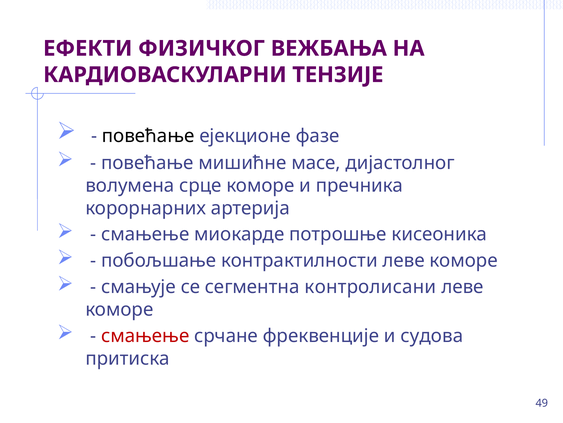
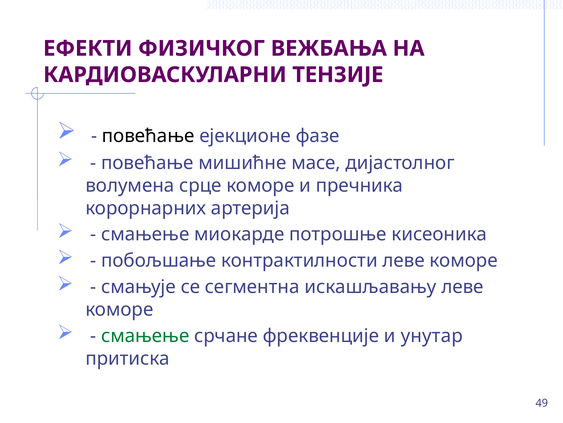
контролисани: контролисани -> искашљавању (370, 287)
смањење colour: red -> green (145, 335)
судова: судова -> унутар (432, 335)
